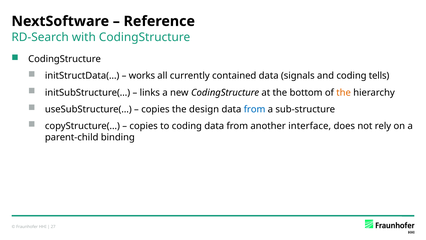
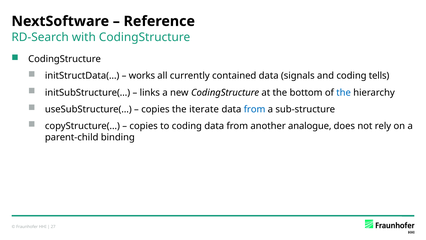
the colour: orange -> blue (344, 92)
design: design -> iterate (204, 109)
interface: interface -> analogue (310, 126)
